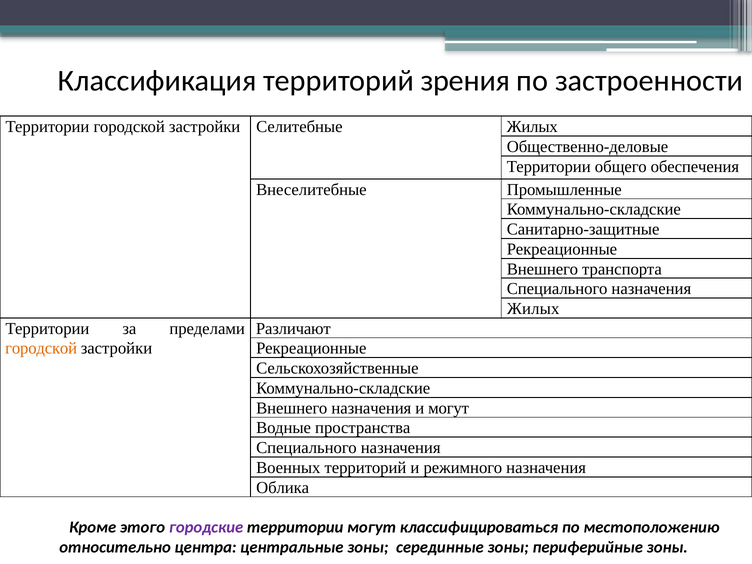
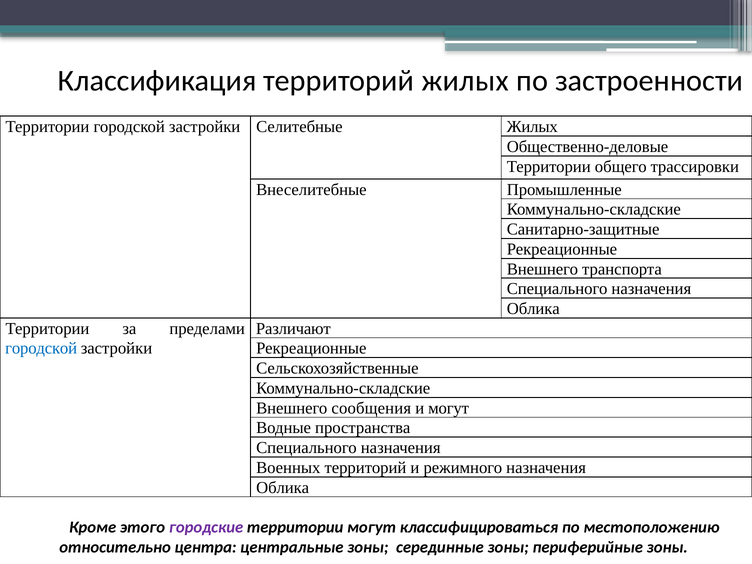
территорий зрения: зрения -> жилых (465, 81)
обеспечения: обеспечения -> трассировки (695, 167)
Жилых: Жилых -> Облика (533, 309)
городской colour: orange -> blue (41, 348)
Внешнего назначения: назначения -> сообщения (371, 408)
